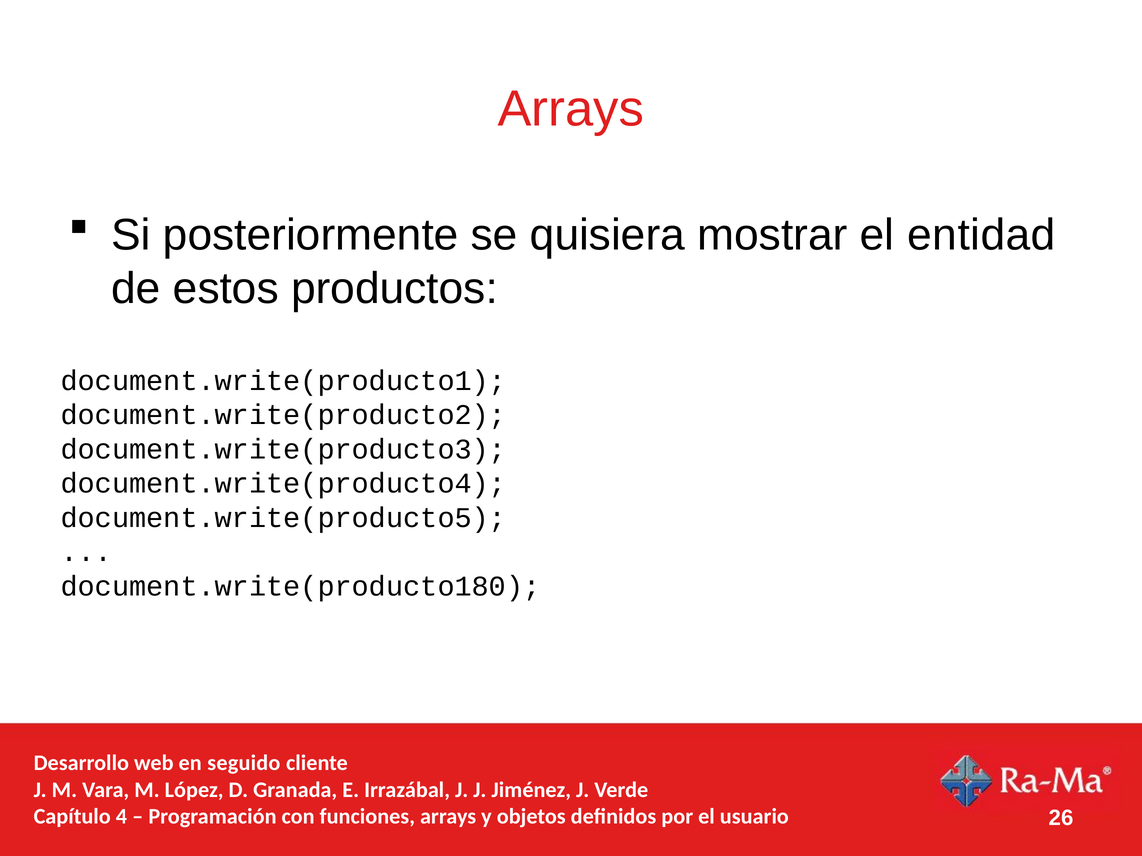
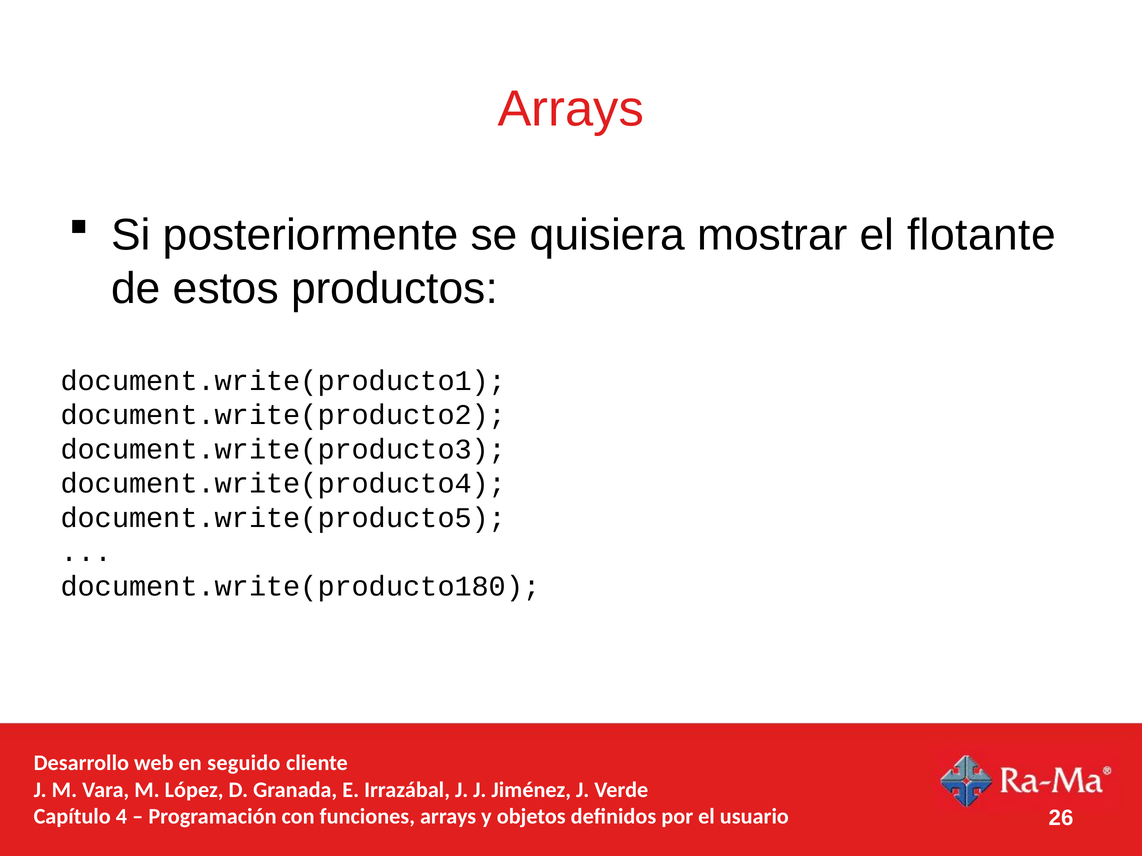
entidad: entidad -> flotante (981, 235)
